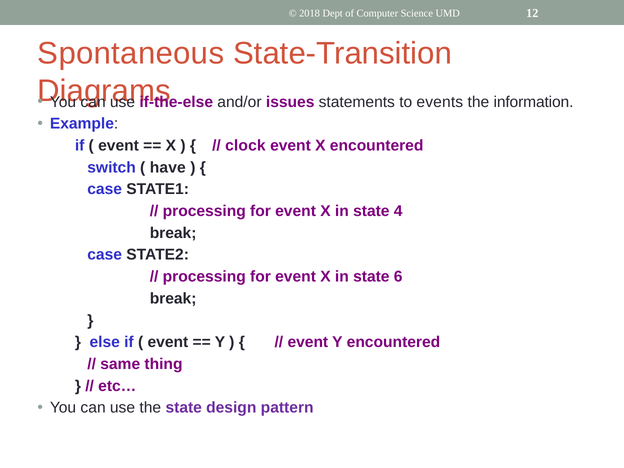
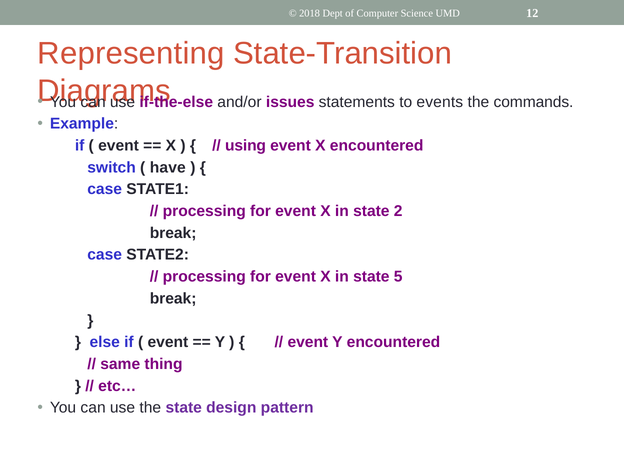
Spontaneous: Spontaneous -> Representing (131, 54)
information: information -> commands (533, 102)
clock: clock -> using (246, 146)
4: 4 -> 2 (398, 211)
6: 6 -> 5 (398, 277)
